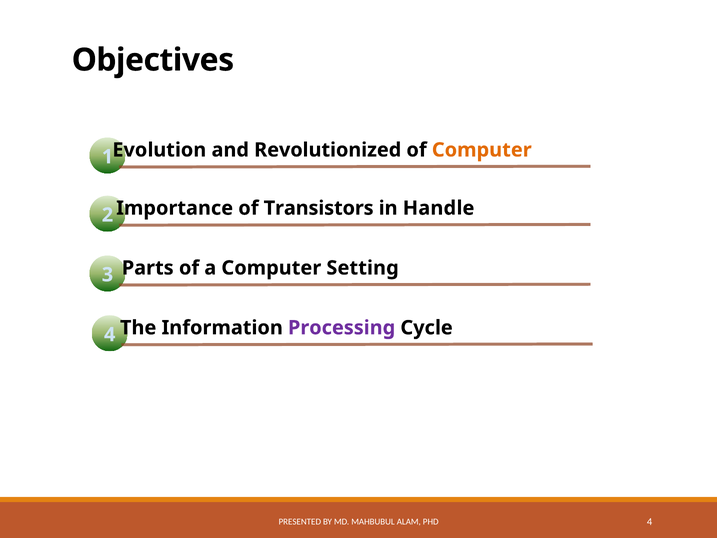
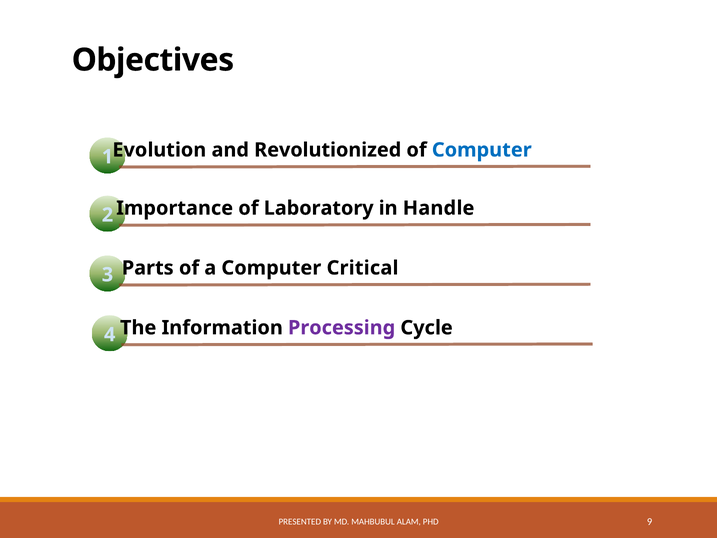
Computer colour: orange -> blue (482, 150)
Transistors: Transistors -> Laboratory (319, 208)
Setting: Setting -> Critical (363, 268)
PHD 4: 4 -> 9 (650, 521)
